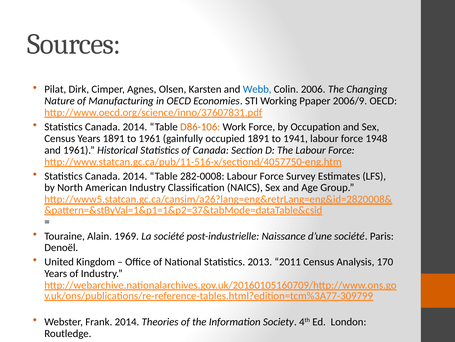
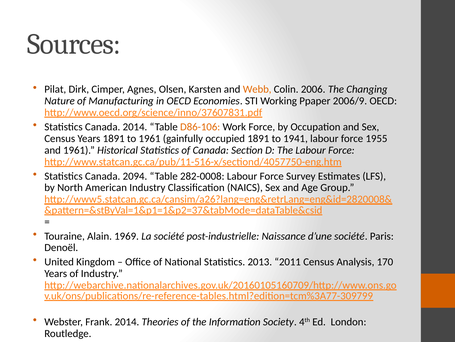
Webb colour: blue -> orange (257, 89)
1948: 1948 -> 1955 (377, 138)
2014: 2014 -> 2094 (135, 176)
